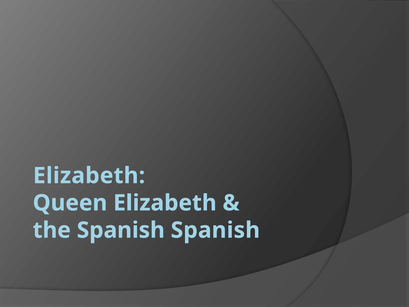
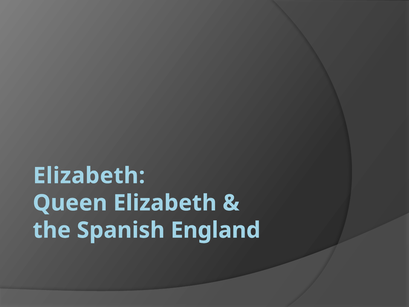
Spanish Spanish: Spanish -> England (216, 230)
